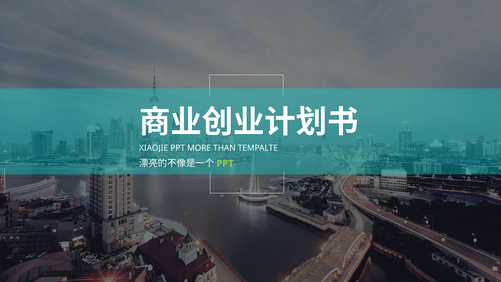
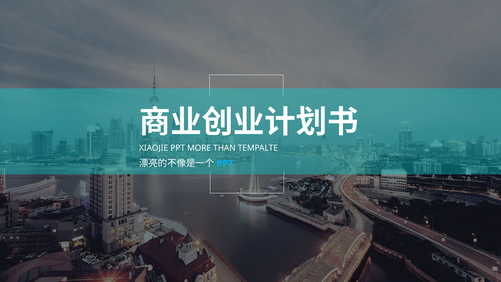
PPT colour: light green -> light blue (225, 163)
